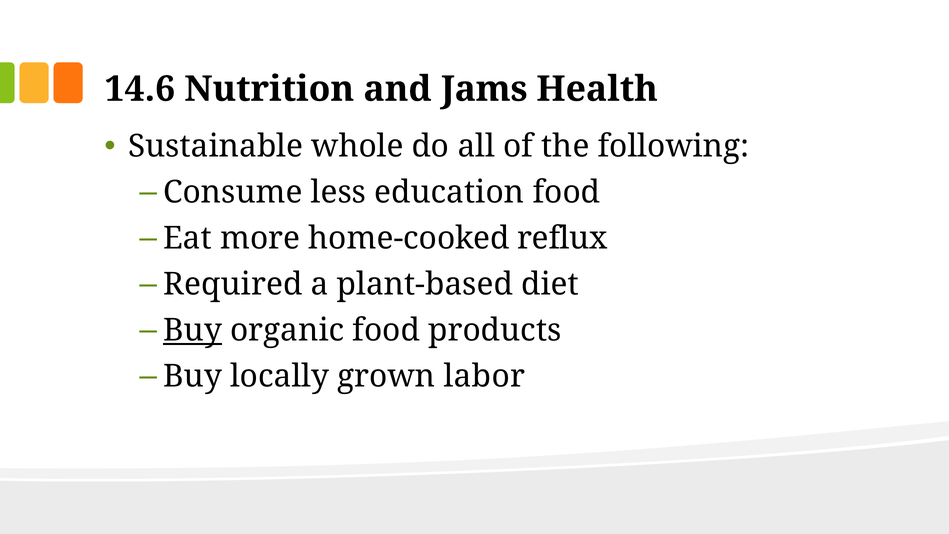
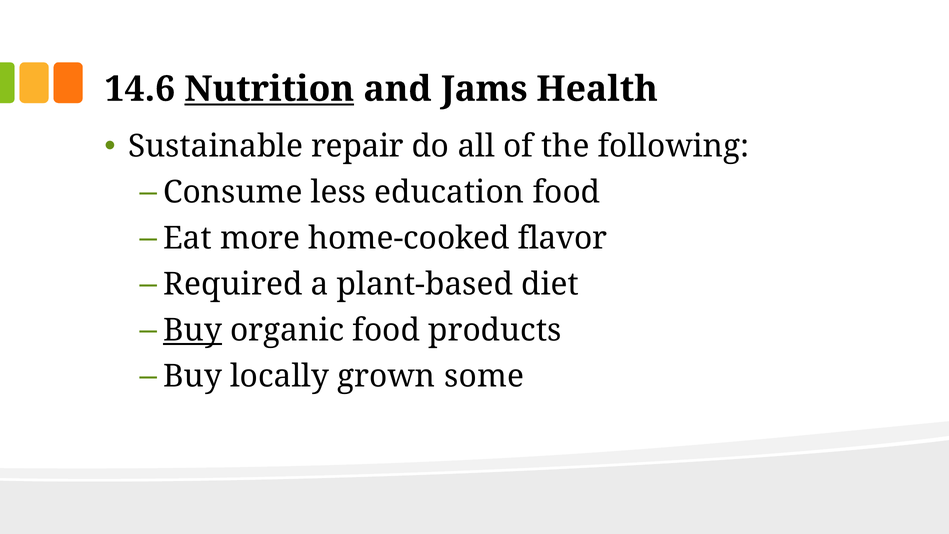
Nutrition underline: none -> present (269, 89)
whole: whole -> repair (358, 146)
reflux: reflux -> flavor (562, 238)
labor: labor -> some (484, 376)
